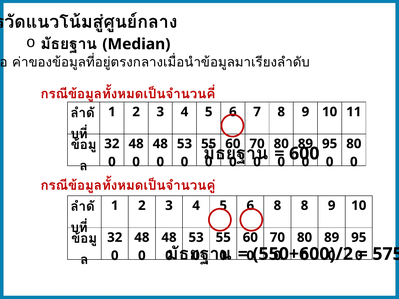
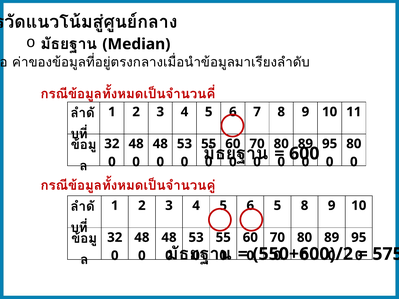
8: 8 -> 5 (277, 206)
